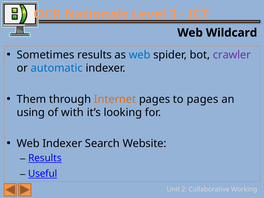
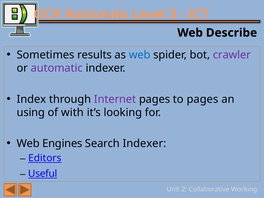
Wildcard: Wildcard -> Describe (232, 33)
automatic colour: blue -> purple (57, 68)
Them: Them -> Index (31, 99)
Internet colour: orange -> purple (115, 99)
Web Indexer: Indexer -> Engines (62, 143)
Search Website: Website -> Indexer (144, 143)
Results: Results -> Editors (45, 158)
